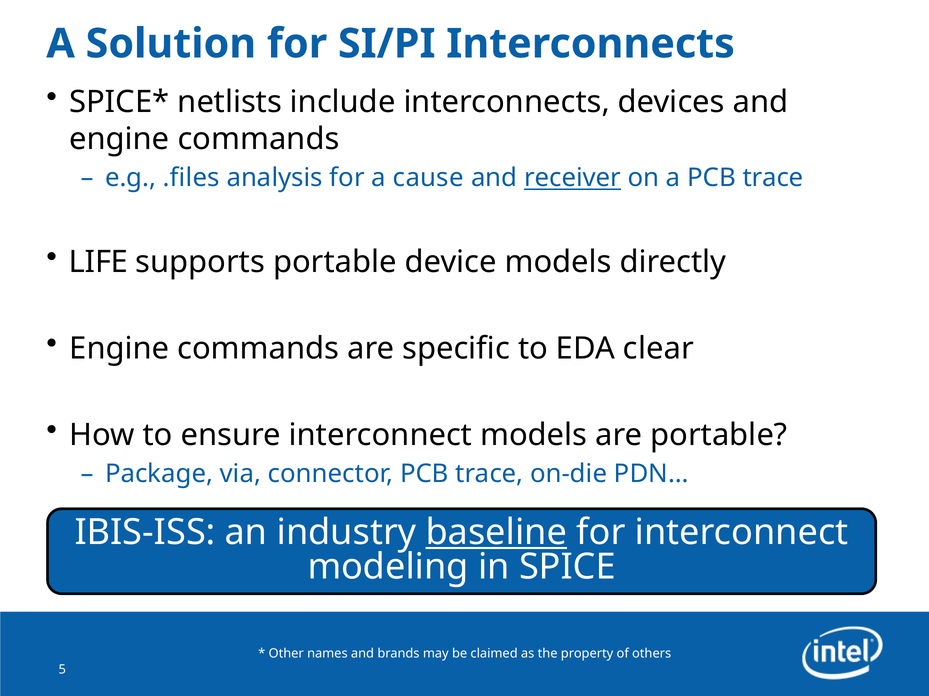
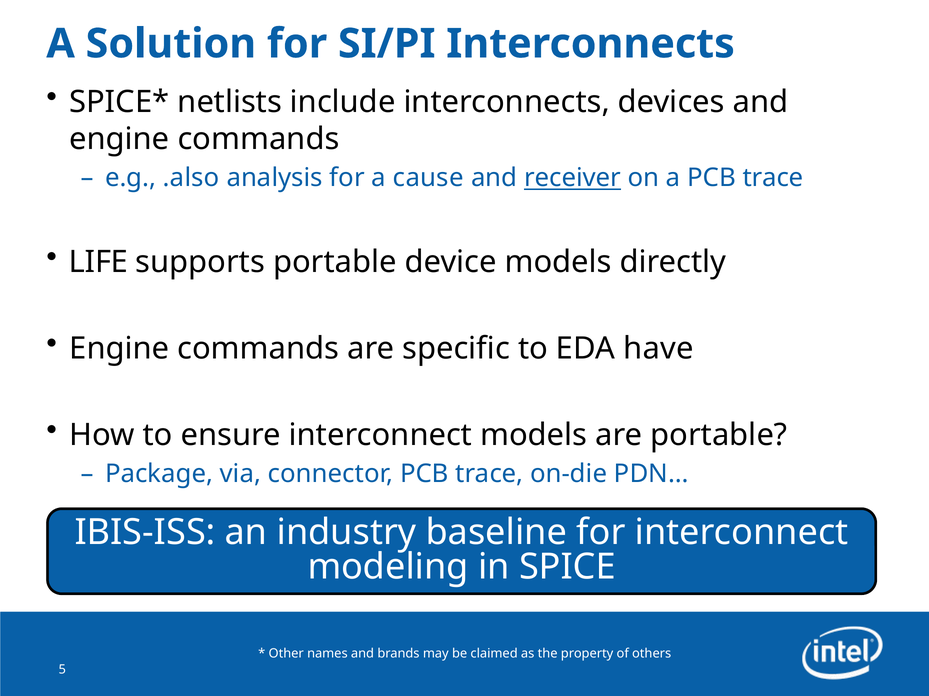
.files: .files -> .also (191, 178)
clear: clear -> have (659, 349)
baseline underline: present -> none (496, 533)
